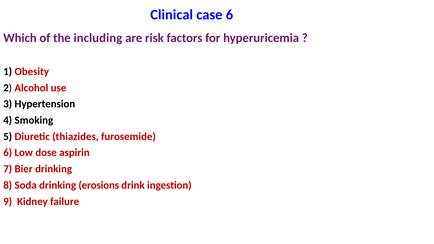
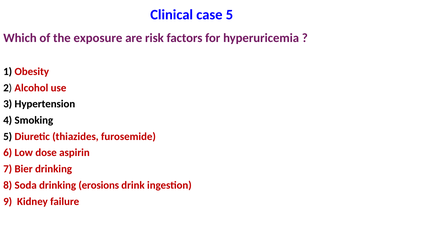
case 6: 6 -> 5 (229, 15)
including: including -> exposure (98, 38)
